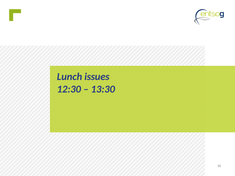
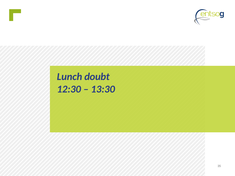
issues: issues -> doubt (97, 77)
